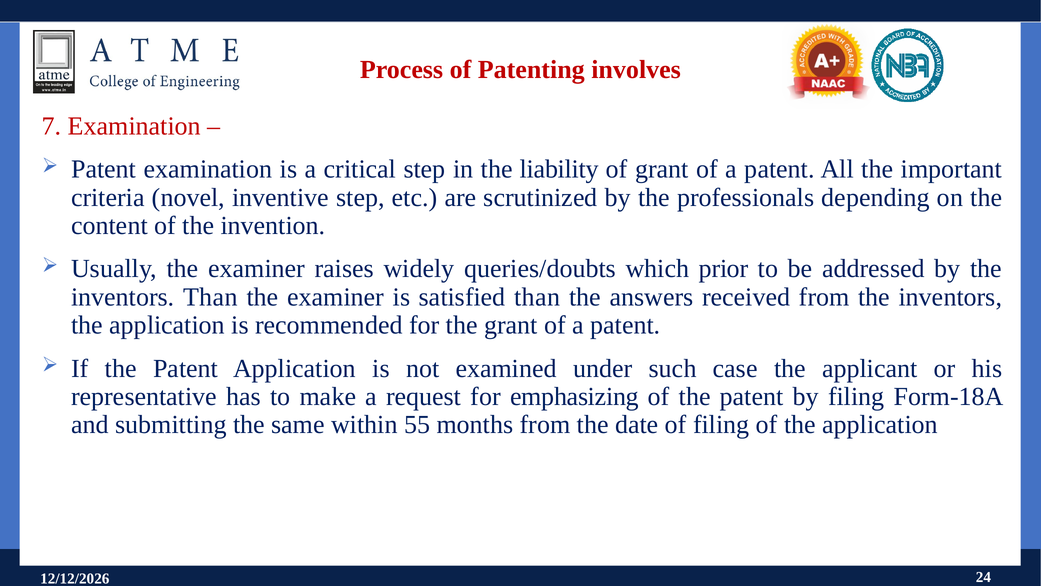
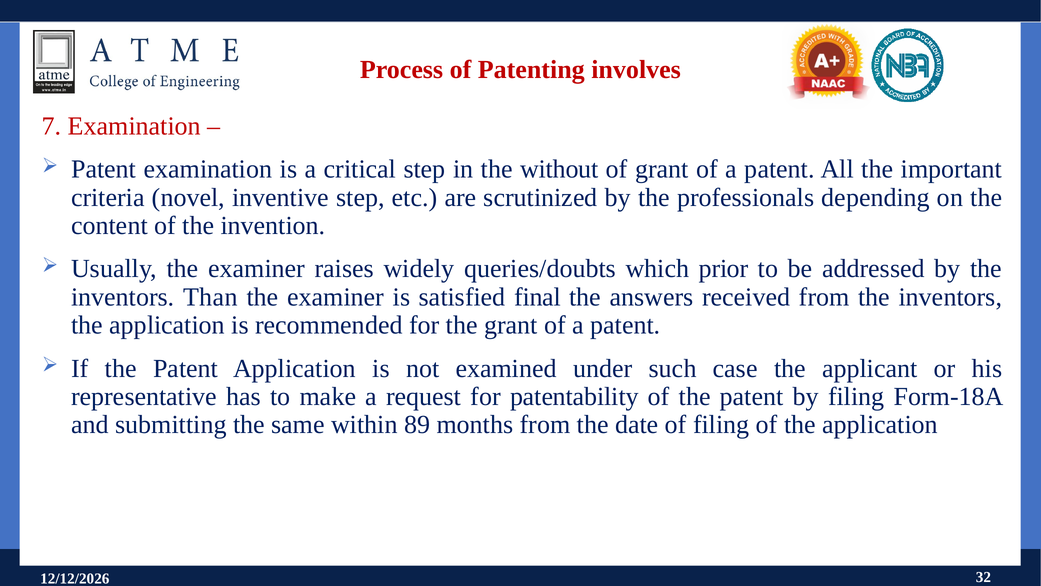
liability: liability -> without (559, 169)
satisfied than: than -> final (538, 297)
emphasizing: emphasizing -> patentability (574, 396)
55: 55 -> 89 (417, 424)
24: 24 -> 32 (983, 577)
